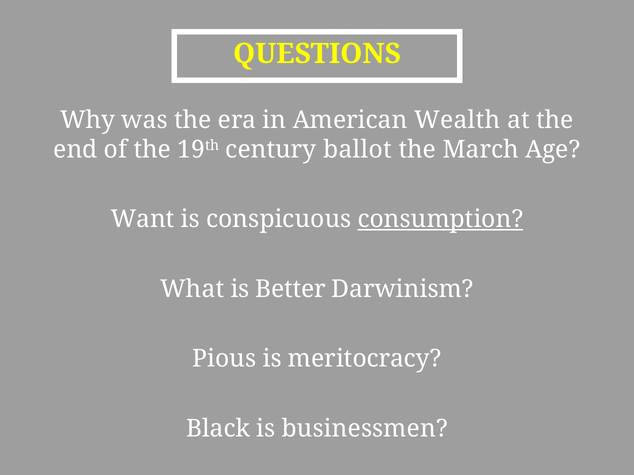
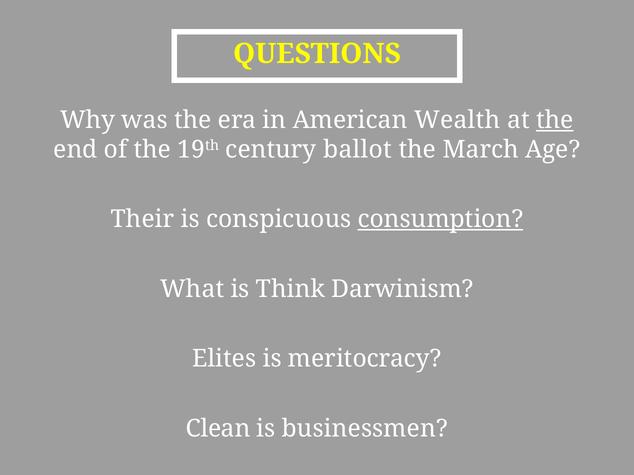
the underline: none -> present (555, 120)
Want: Want -> Their (143, 219)
Better: Better -> Think (290, 289)
Pious: Pious -> Elites (224, 359)
Black: Black -> Clean (218, 429)
